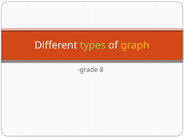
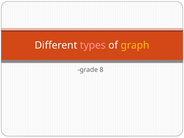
types colour: light green -> pink (93, 45)
